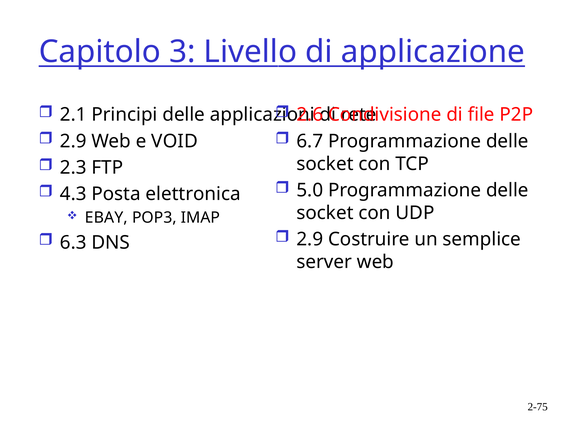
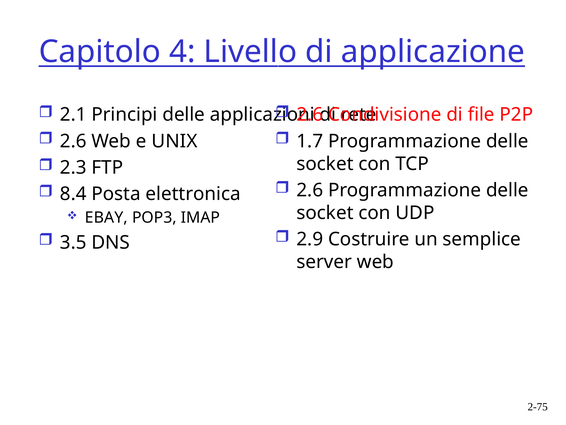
3: 3 -> 4 (182, 52)
2.9: 2.9 -> 2.6 (73, 141)
VOID: VOID -> UNIX (175, 141)
6.7: 6.7 -> 1.7 (310, 141)
5.0: 5.0 -> 2.6 (310, 190)
4.3: 4.3 -> 8.4 (73, 194)
6.3: 6.3 -> 3.5 (73, 242)
